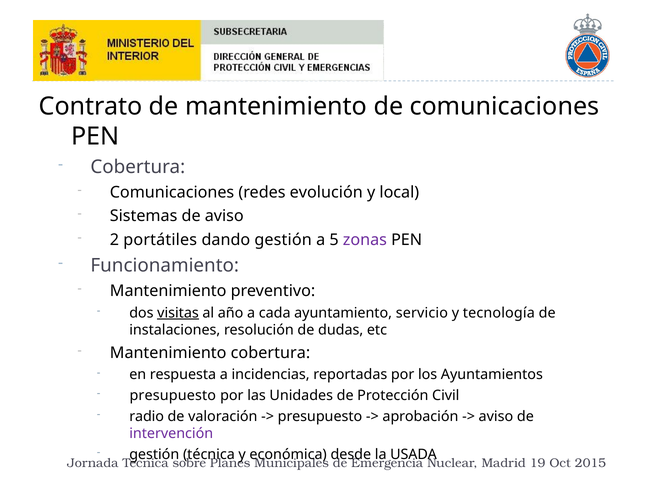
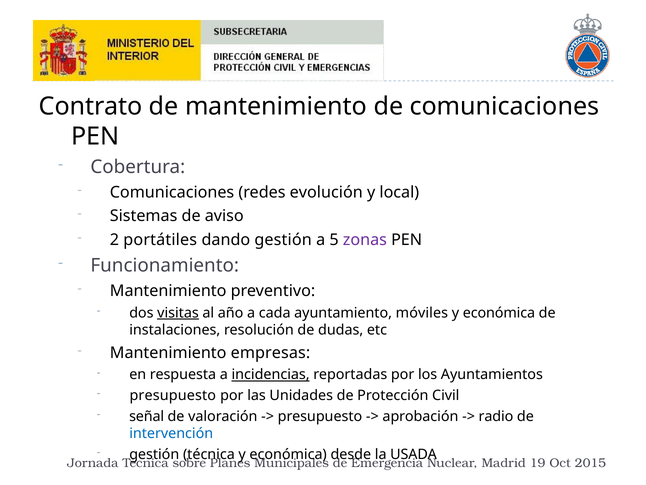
servicio: servicio -> móviles (422, 312)
tecnología: tecnología -> económica (499, 312)
Mantenimiento cobertura: cobertura -> empresas (270, 353)
incidencias underline: none -> present (271, 374)
radio: radio -> señal (147, 416)
aviso: aviso -> radio (496, 416)
intervención colour: purple -> blue (171, 433)
